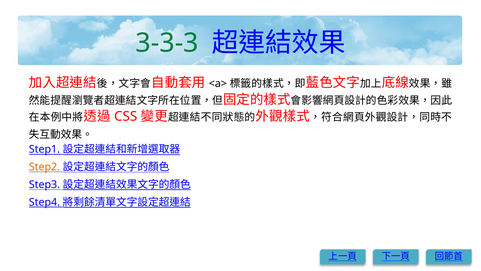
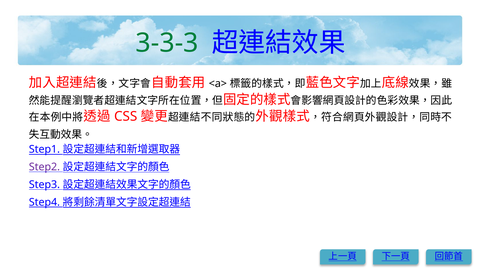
Step2 colour: orange -> purple (44, 167)
